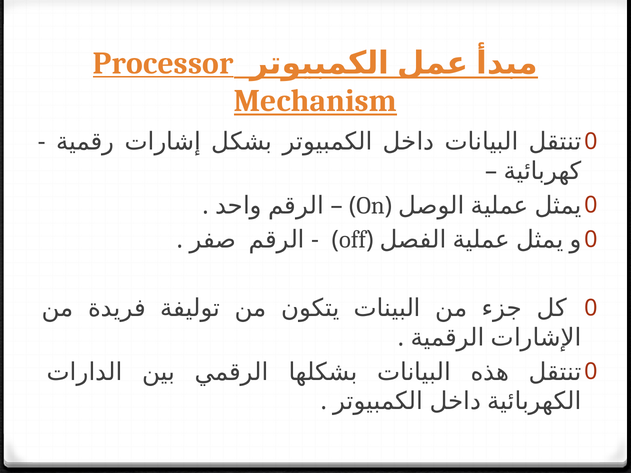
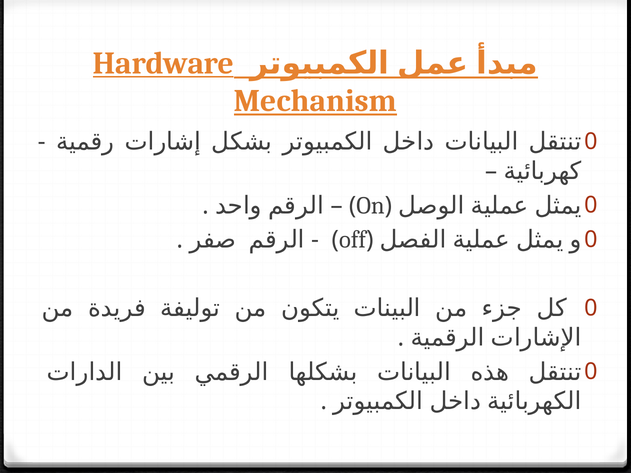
Processor: Processor -> Hardware (164, 63)
